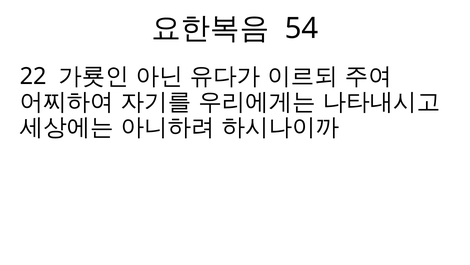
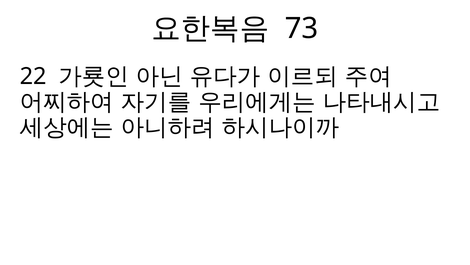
54: 54 -> 73 (302, 28)
